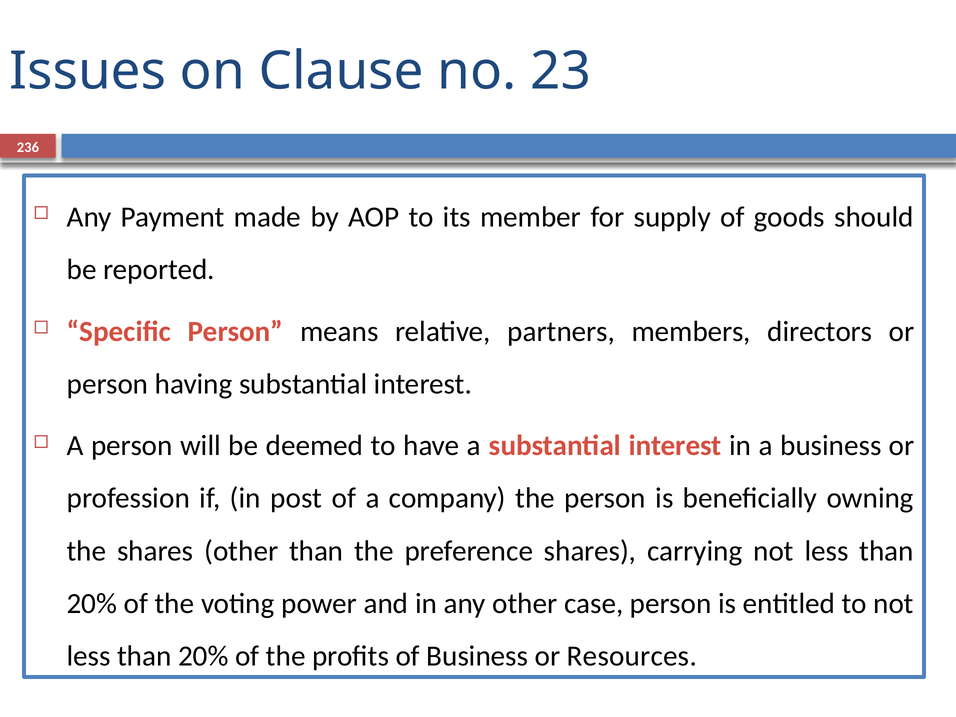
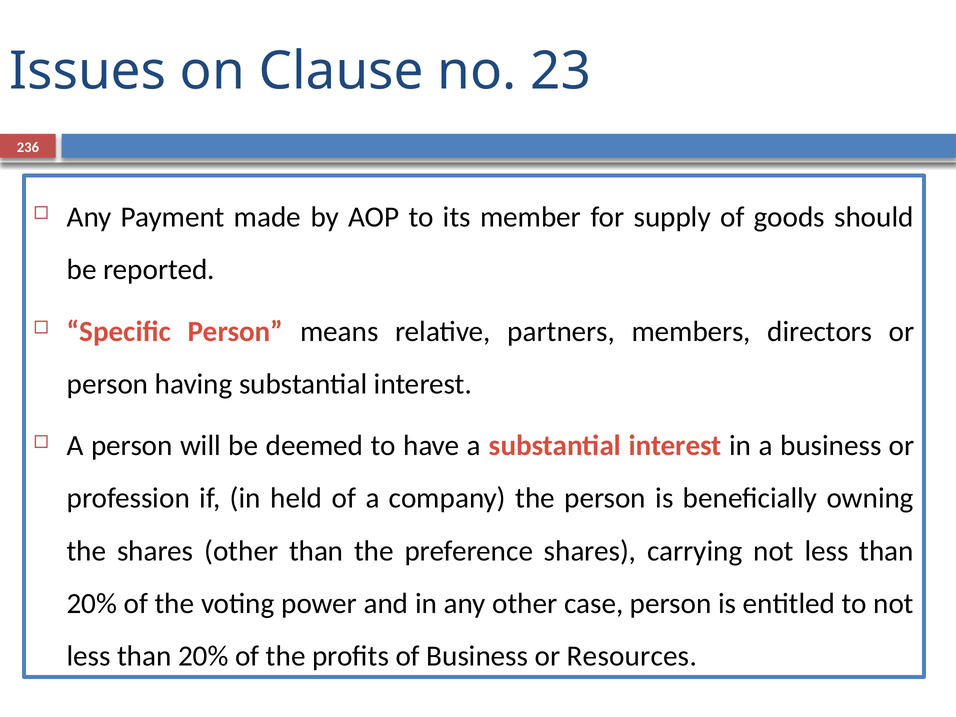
post: post -> held (296, 498)
